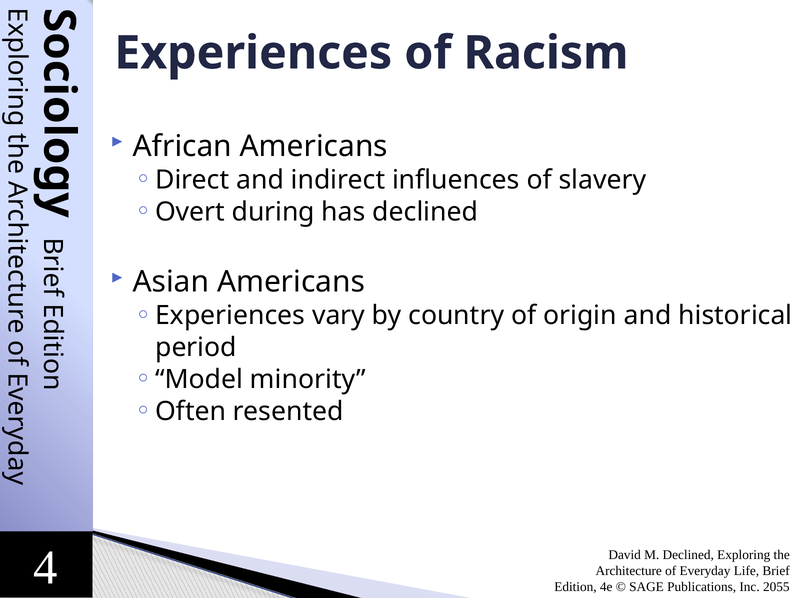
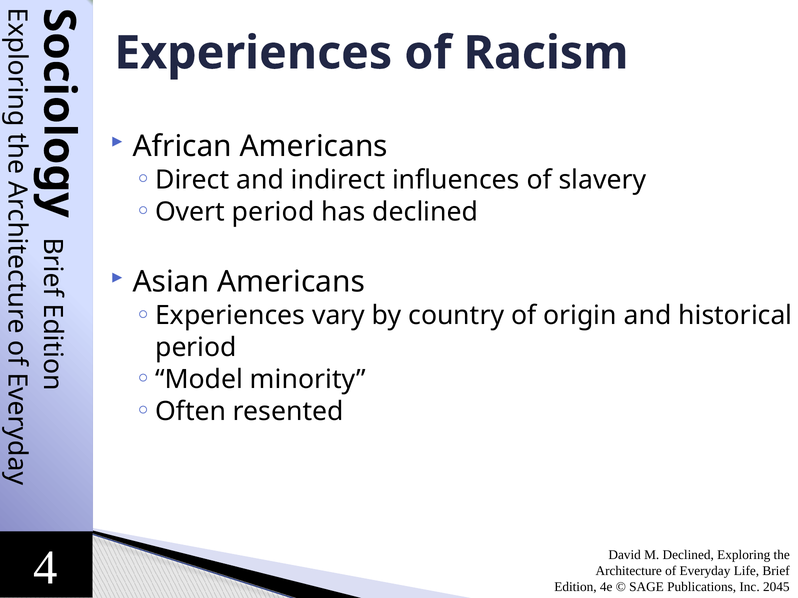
Overt during: during -> period (273, 212)
2055: 2055 -> 2045 (776, 587)
